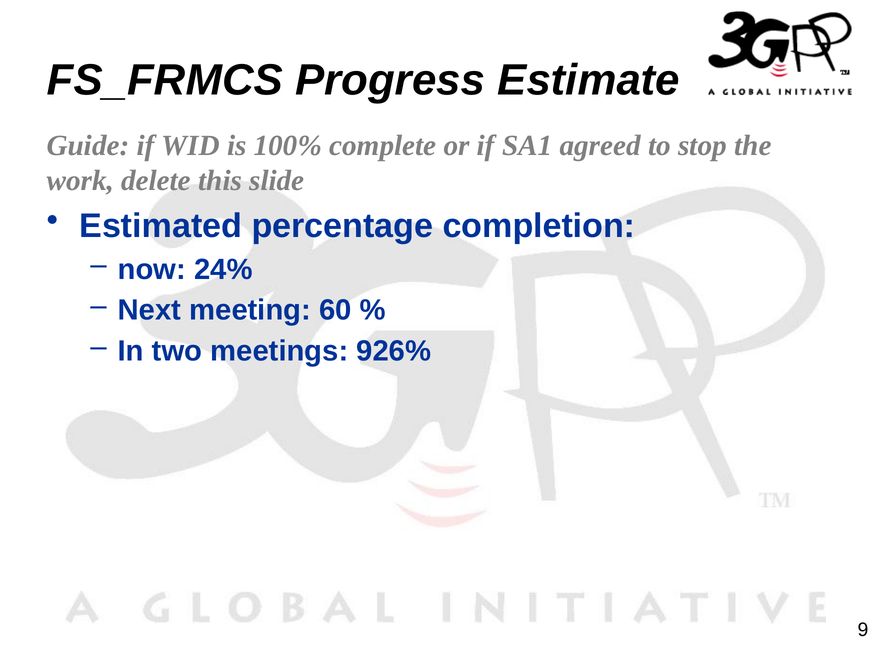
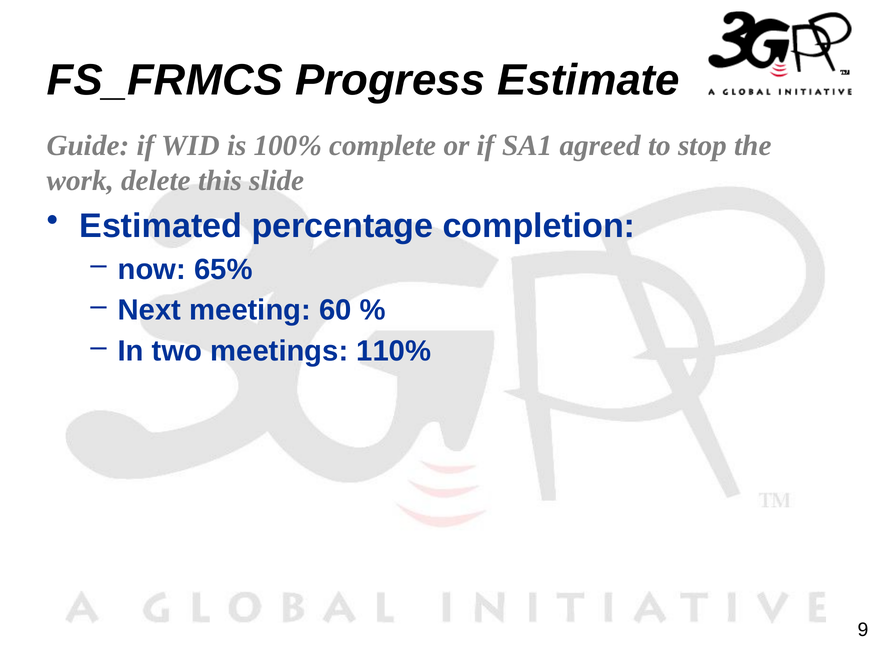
24%: 24% -> 65% (223, 269)
926%: 926% -> 110% (394, 351)
